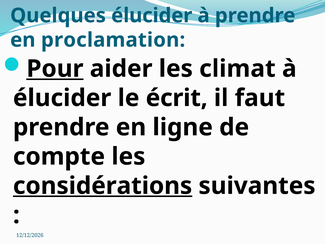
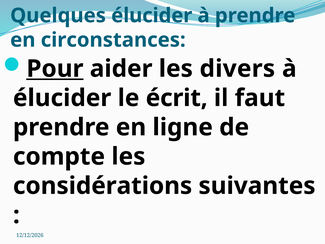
proclamation: proclamation -> circonstances (113, 40)
climat: climat -> divers (237, 69)
considérations underline: present -> none (103, 186)
